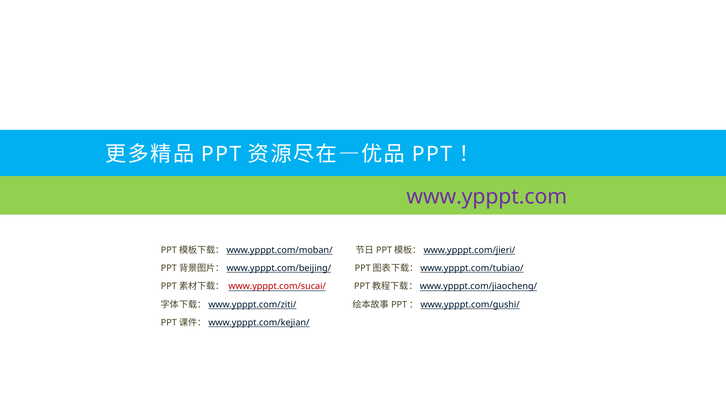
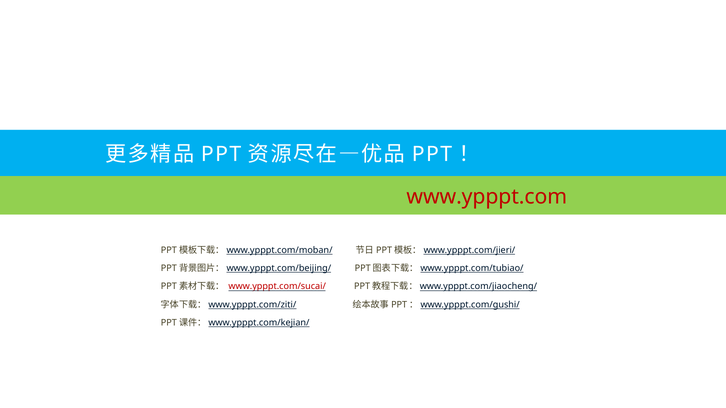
www.ypppt.com colour: purple -> red (487, 197)
